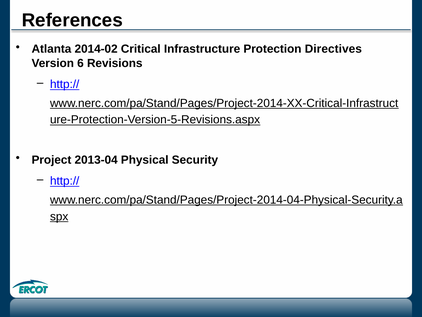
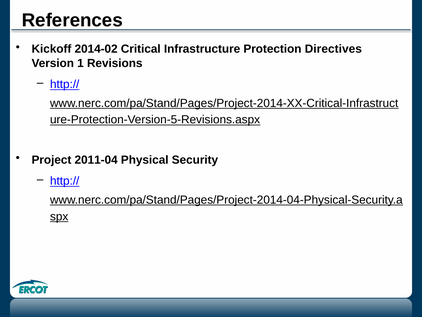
Atlanta: Atlanta -> Kickoff (51, 49)
6: 6 -> 1 (80, 63)
2013-04: 2013-04 -> 2011-04 (96, 160)
